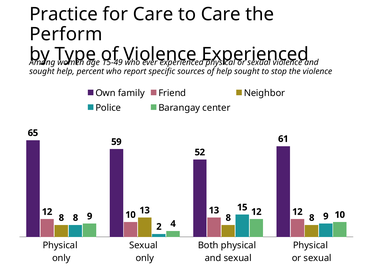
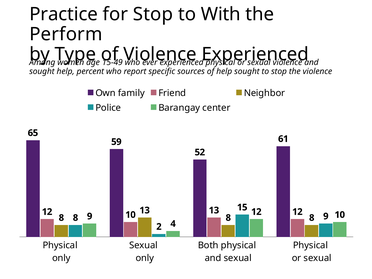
for Care: Care -> Stop (153, 14)
to Care: Care -> With (221, 14)
